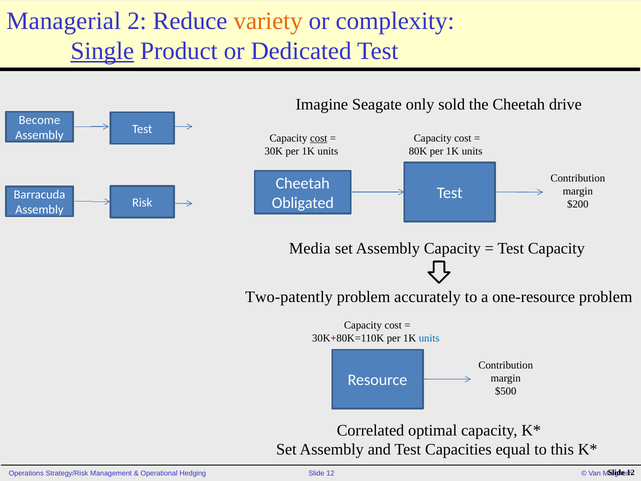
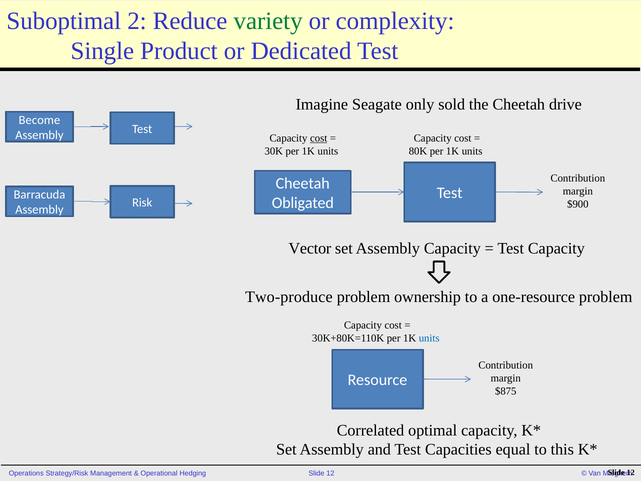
Managerial: Managerial -> Suboptimal (64, 21)
variety colour: orange -> green (268, 21)
Single underline: present -> none (102, 51)
$200: $200 -> $900 (578, 204)
Media: Media -> Vector (310, 249)
Two-patently: Two-patently -> Two-produce (289, 297)
accurately: accurately -> ownership (428, 297)
$500: $500 -> $875 (506, 391)
